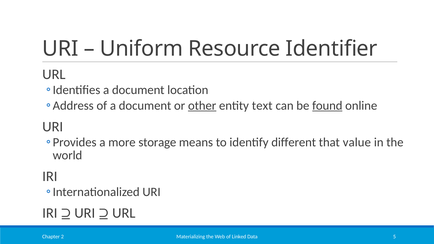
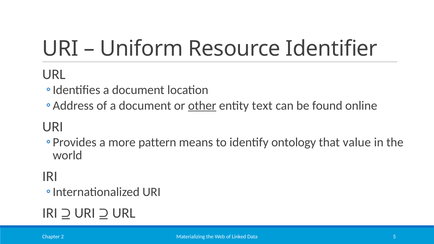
found underline: present -> none (327, 106)
storage: storage -> pattern (157, 142)
different: different -> ontology (294, 142)
